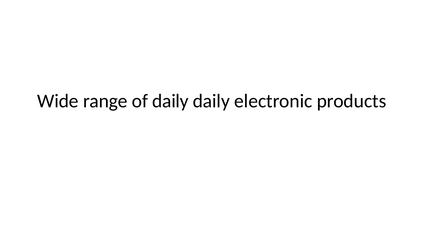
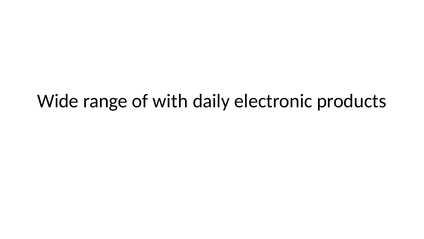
of daily: daily -> with (170, 101)
